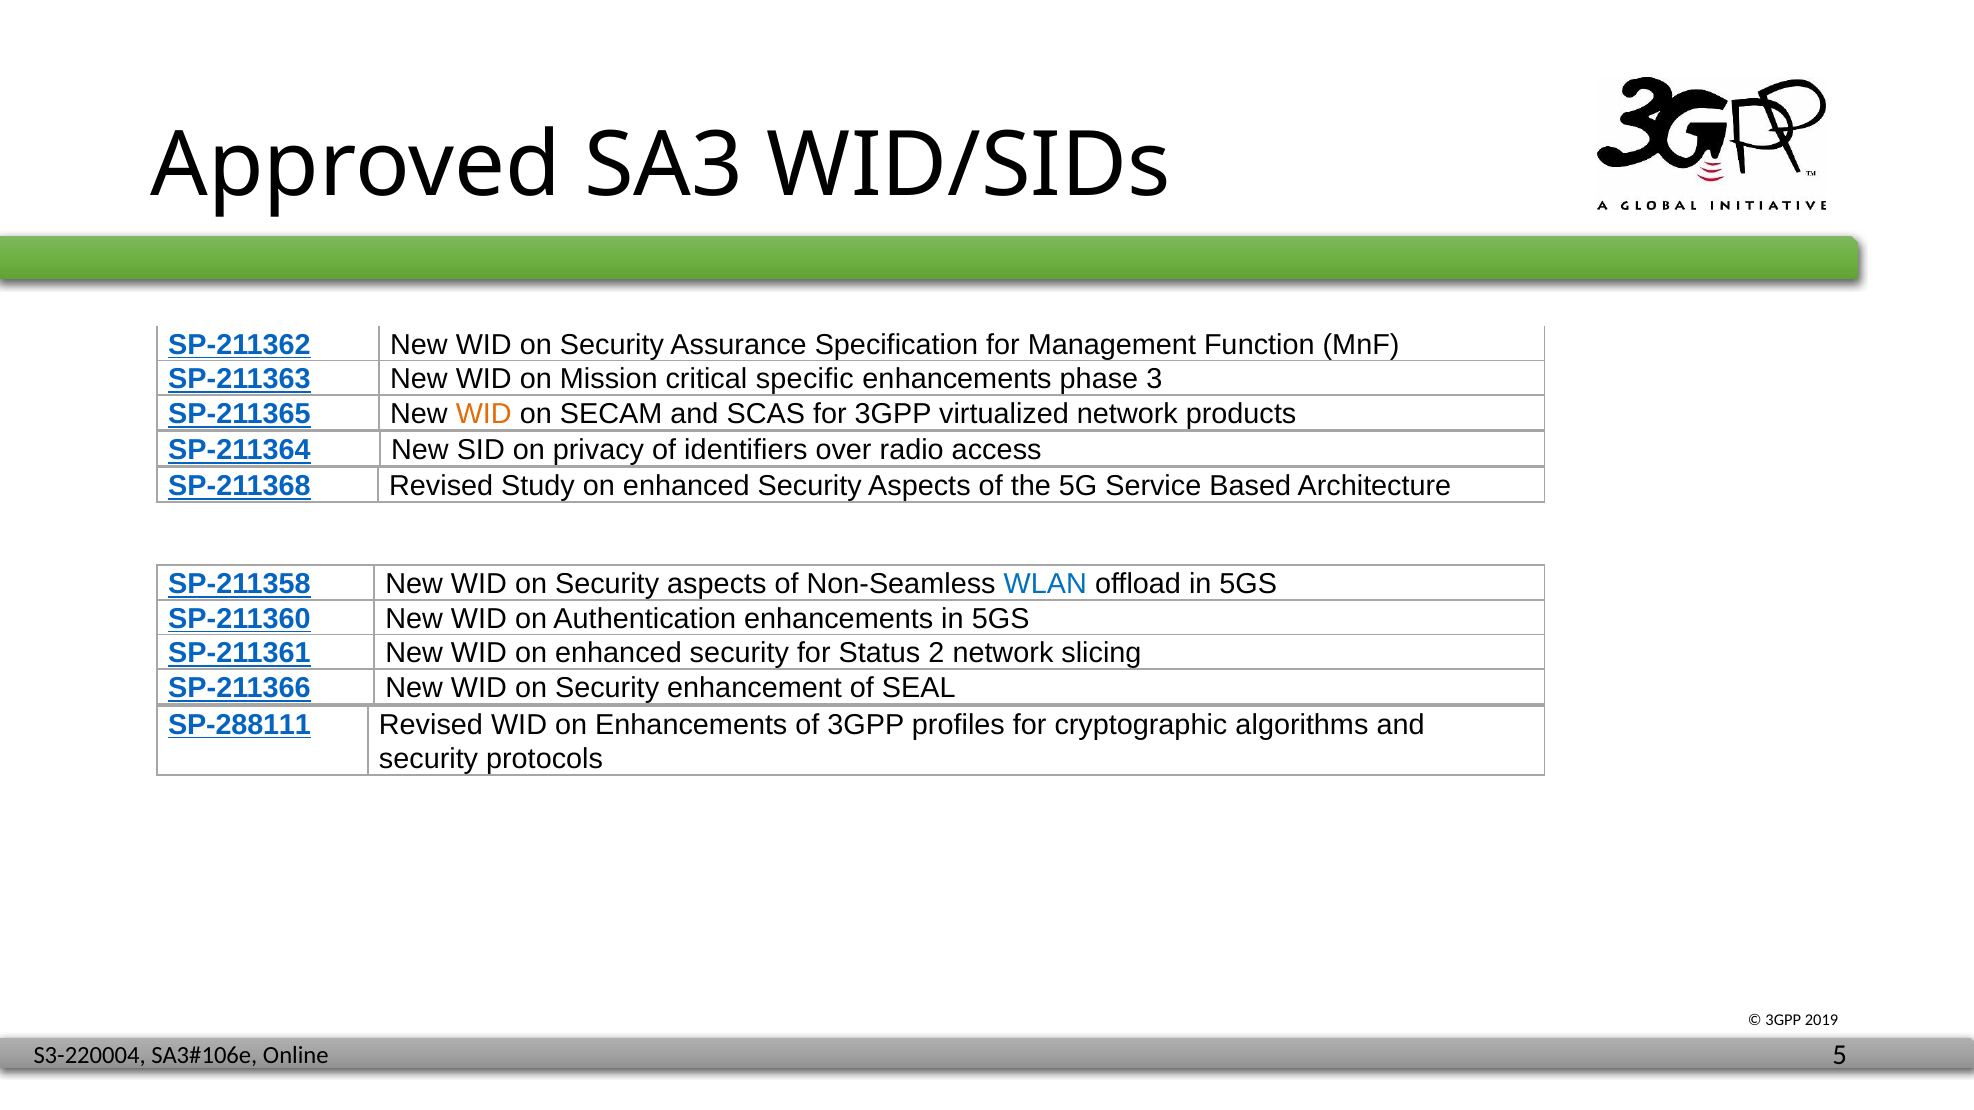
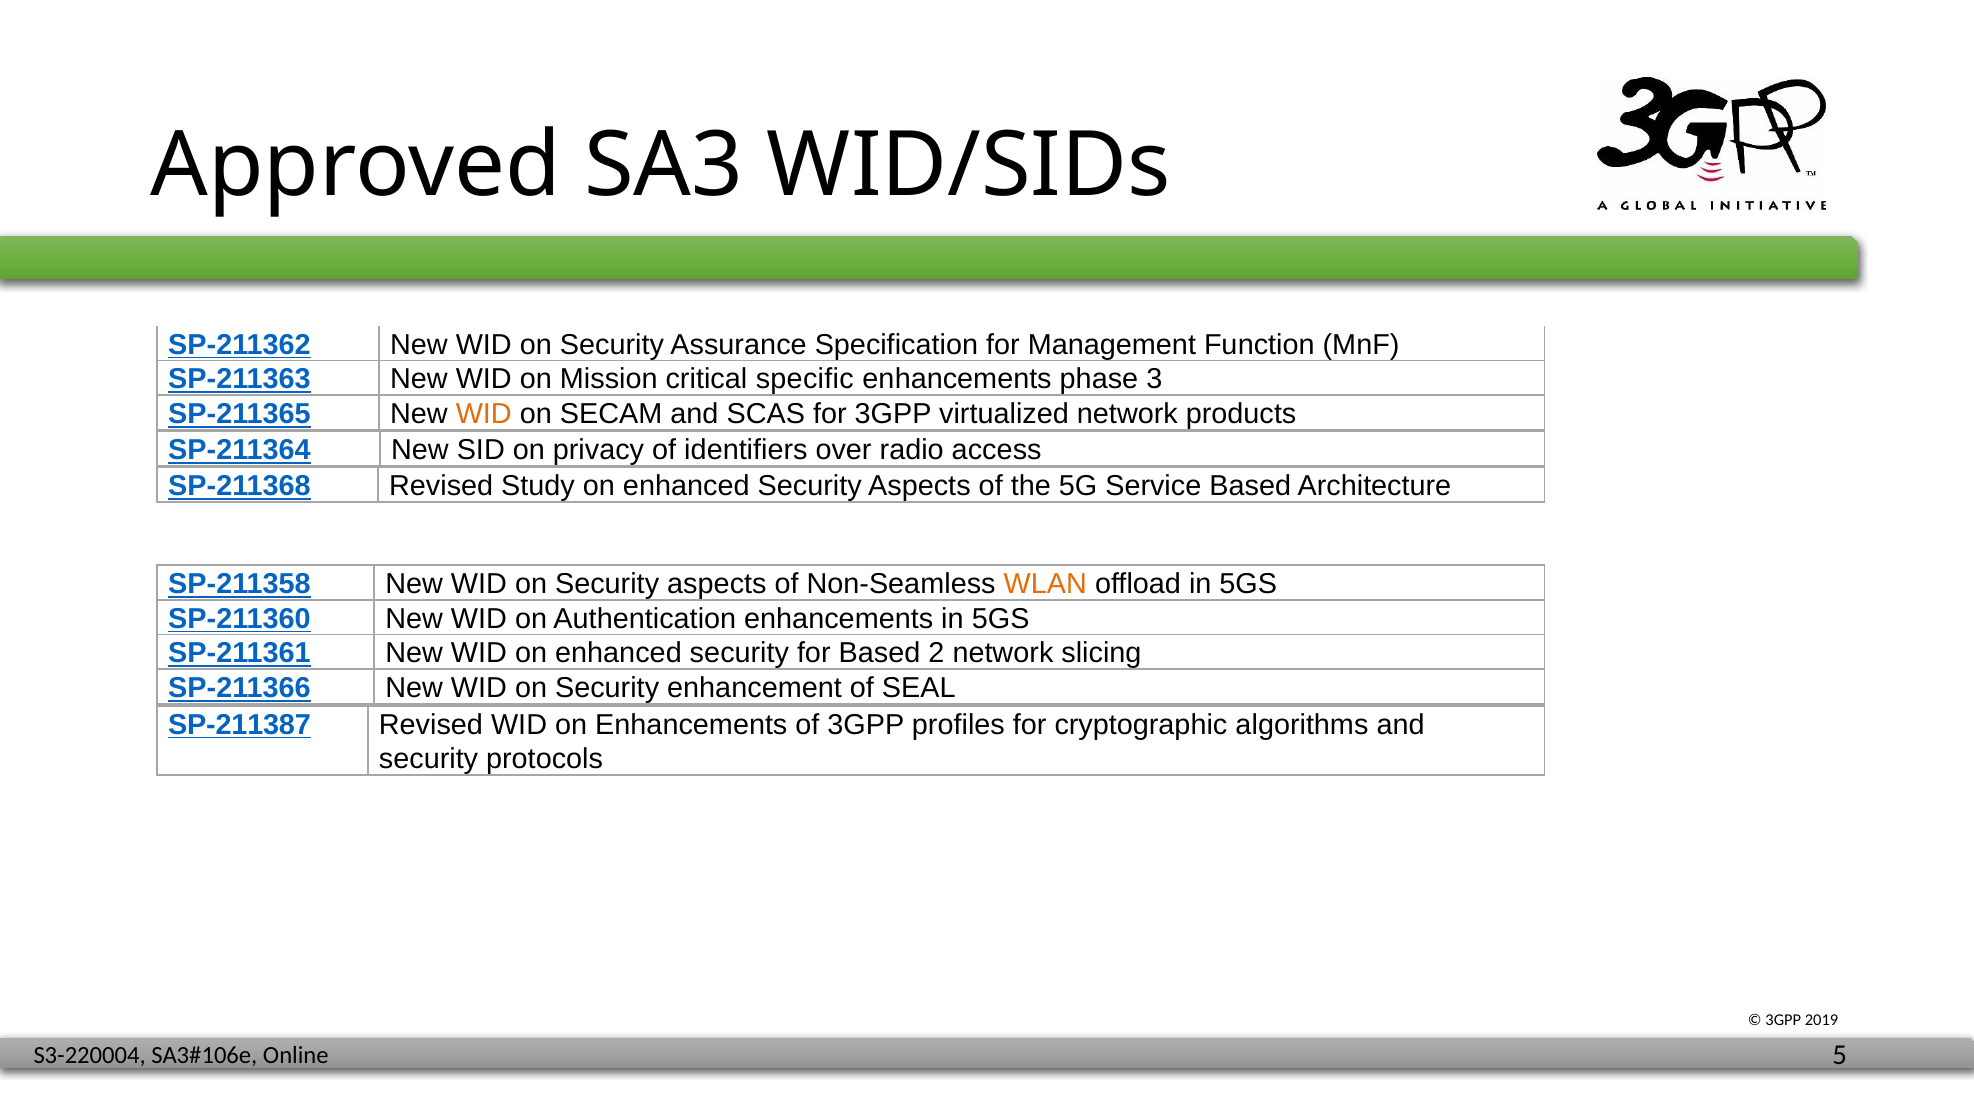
WLAN colour: blue -> orange (1045, 584)
for Status: Status -> Based (879, 654)
SP-288111: SP-288111 -> SP-211387 (240, 725)
